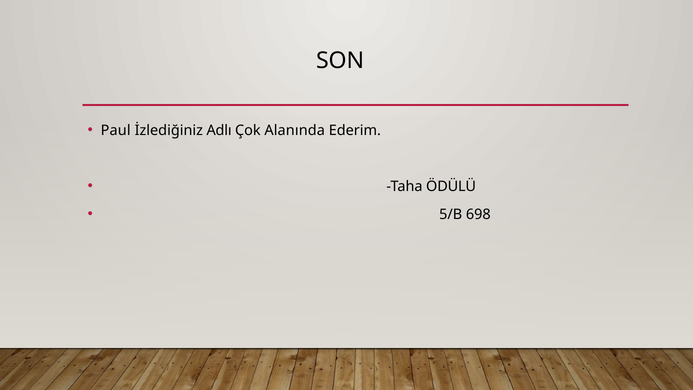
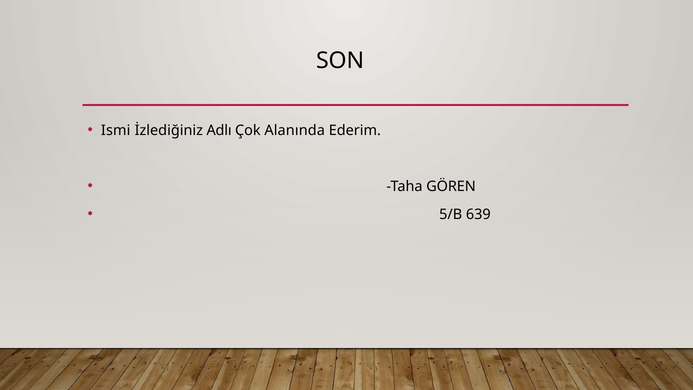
Paul: Paul -> Ismi (116, 130)
ÖDÜLÜ: ÖDÜLÜ -> GÖREN (451, 186)
698: 698 -> 639 (478, 214)
